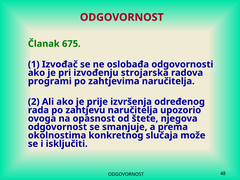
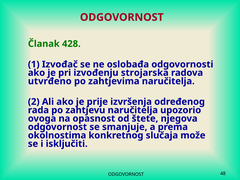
675: 675 -> 428 (71, 44)
programi: programi -> utvrđeno (50, 81)
